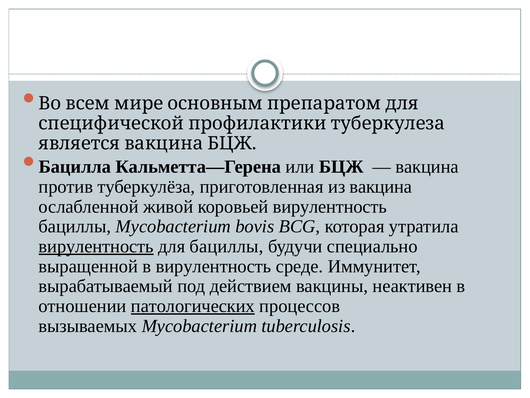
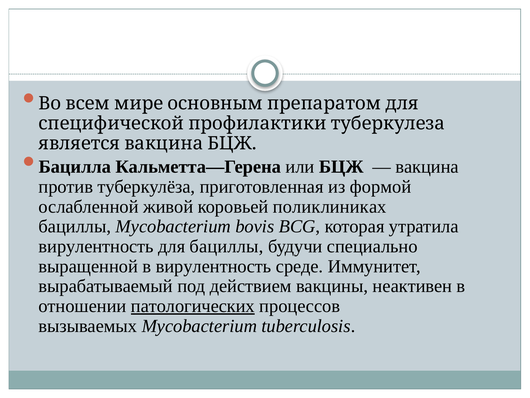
из вакцина: вакцина -> формой (381, 186)
коровьей вирулентность: вирулентность -> поликлиниках (330, 206)
вирулентность underline: present -> none (96, 246)
